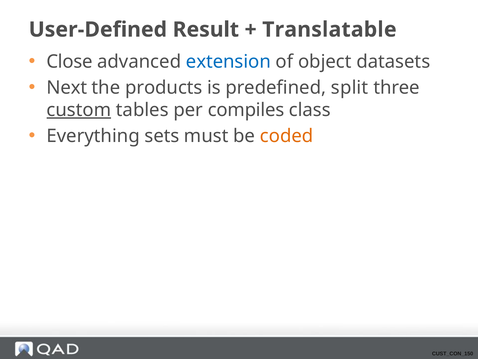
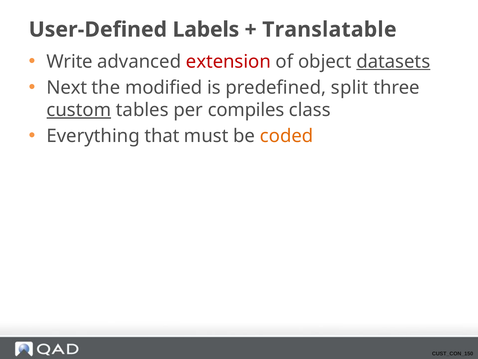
Result: Result -> Labels (206, 30)
Close: Close -> Write (70, 61)
extension colour: blue -> red (228, 61)
datasets underline: none -> present (393, 61)
products: products -> modified (164, 88)
sets: sets -> that (162, 136)
